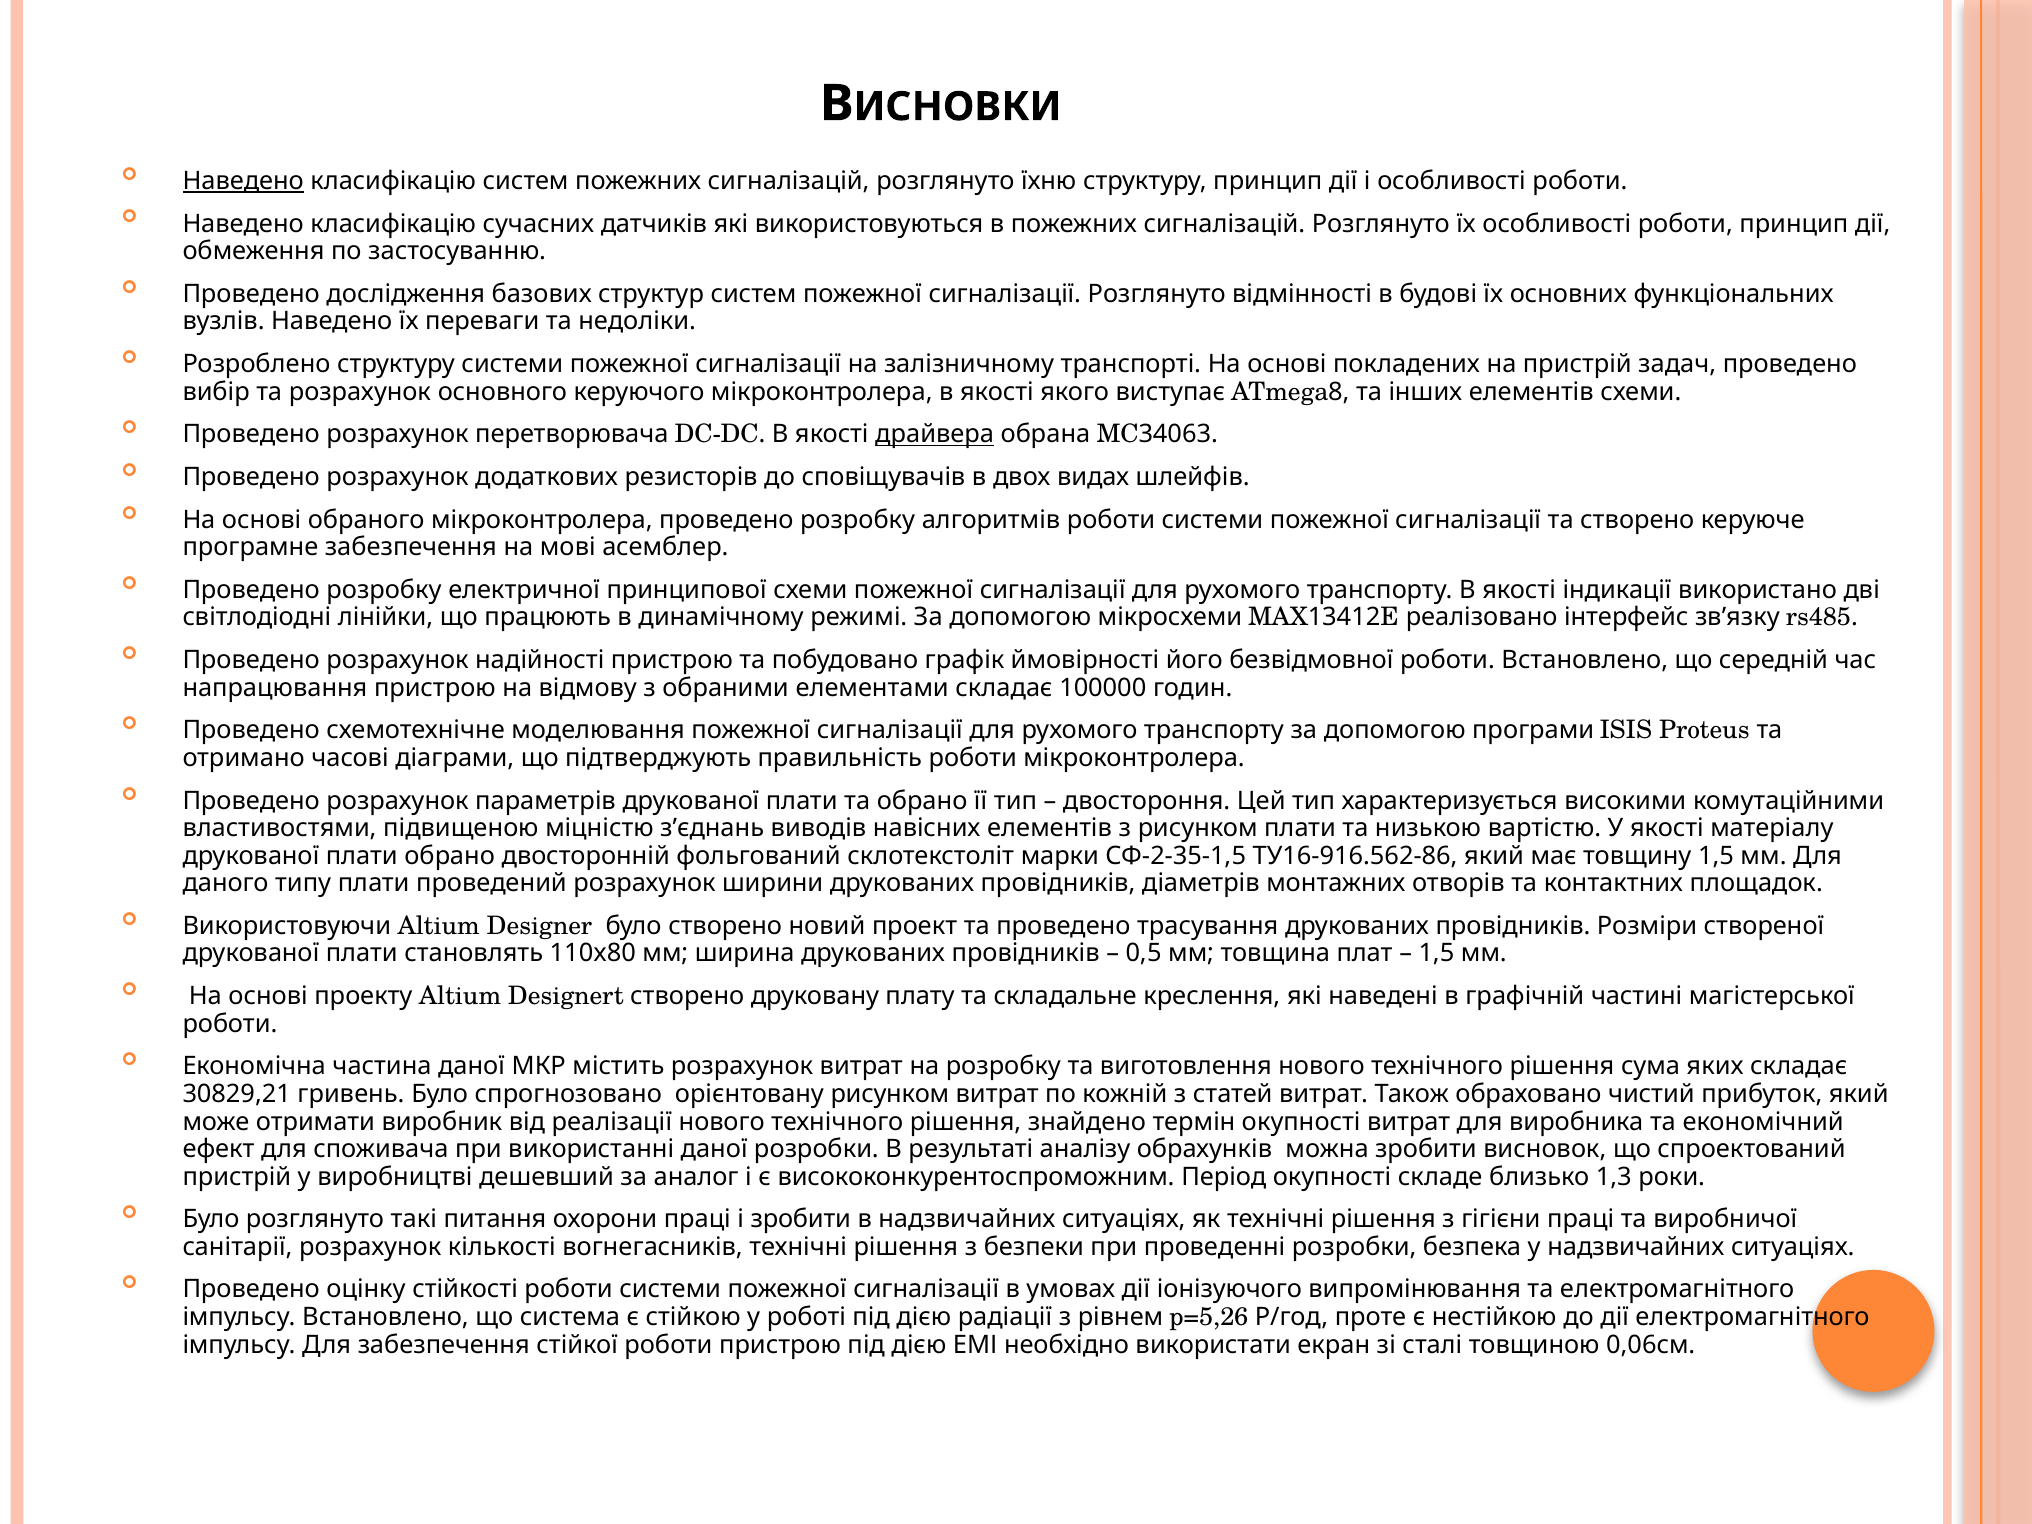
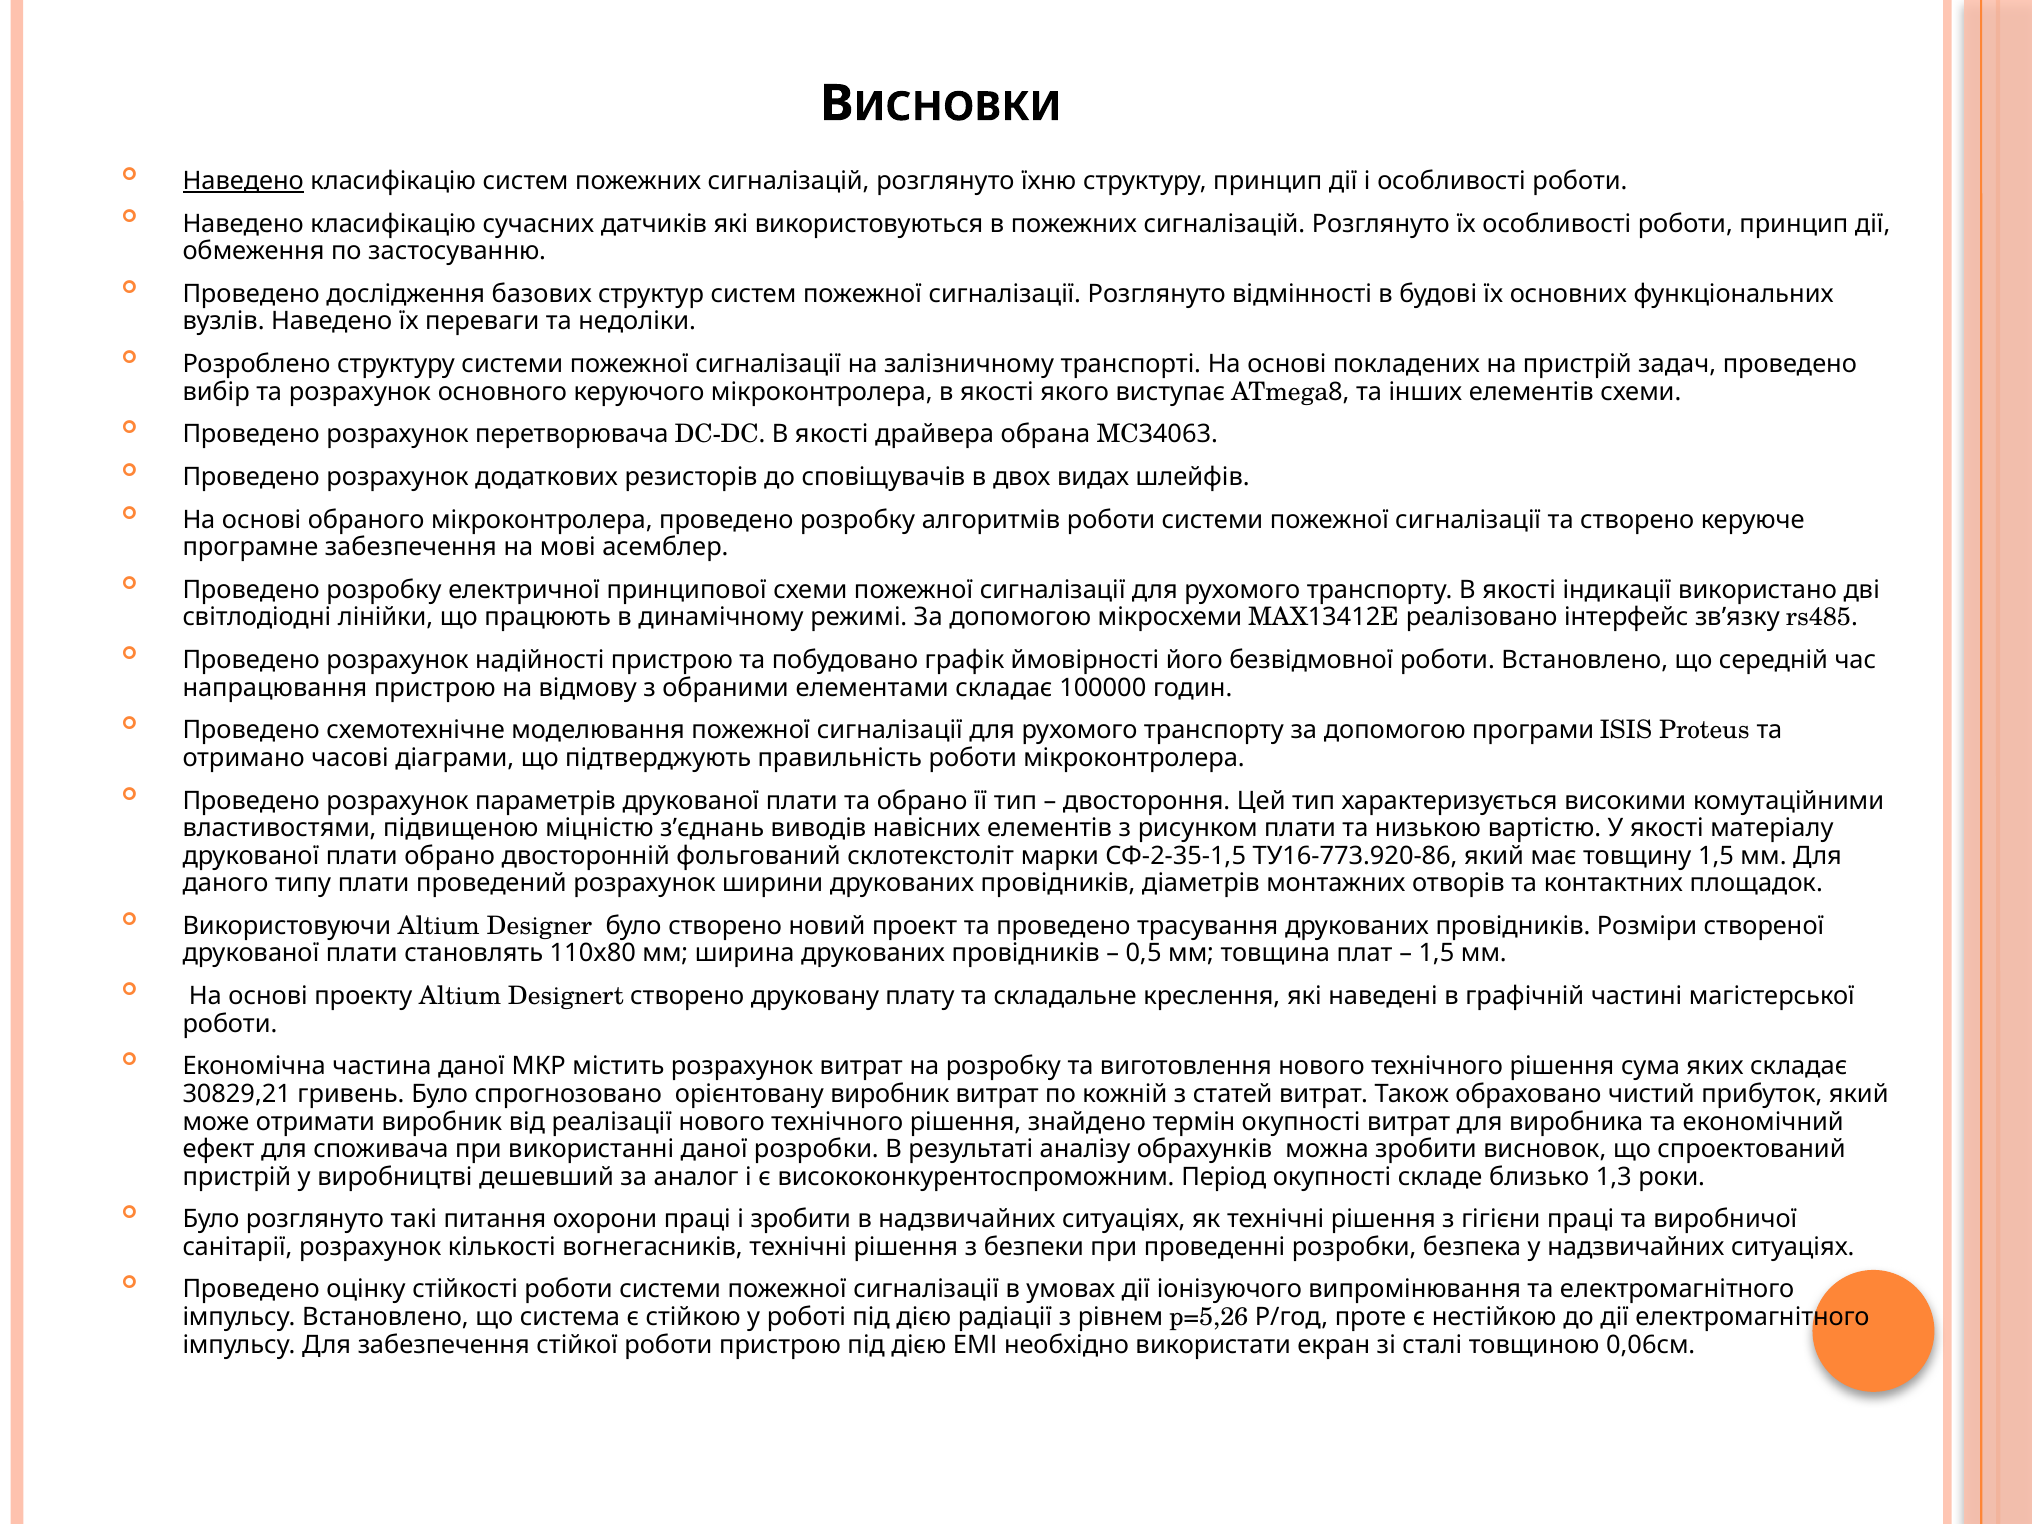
драйвера underline: present -> none (935, 434)
ТУ16-916.562-86: ТУ16-916.562-86 -> ТУ16-773.920-86 (1355, 856)
орієнтовану рисунком: рисунком -> виробник (890, 1094)
